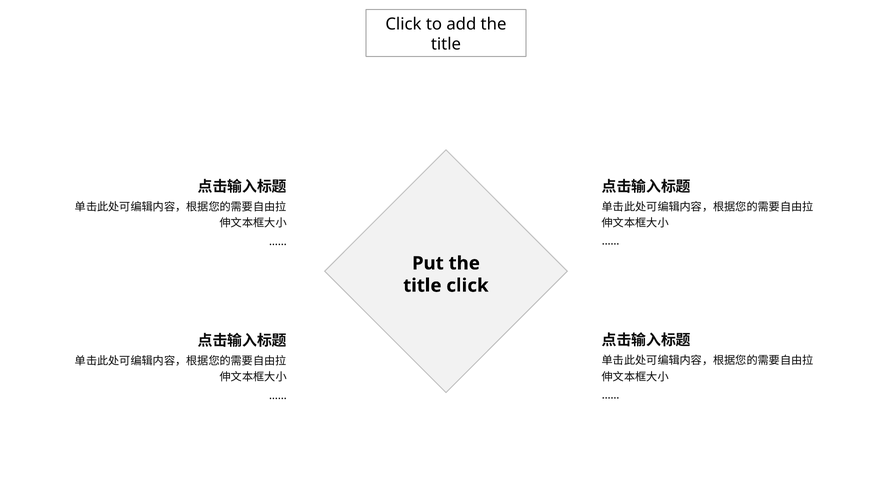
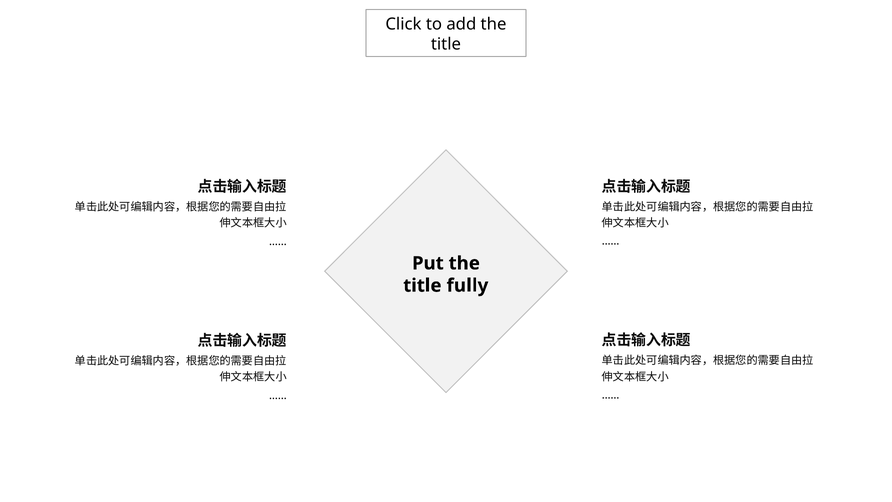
title click: click -> fully (467, 285)
